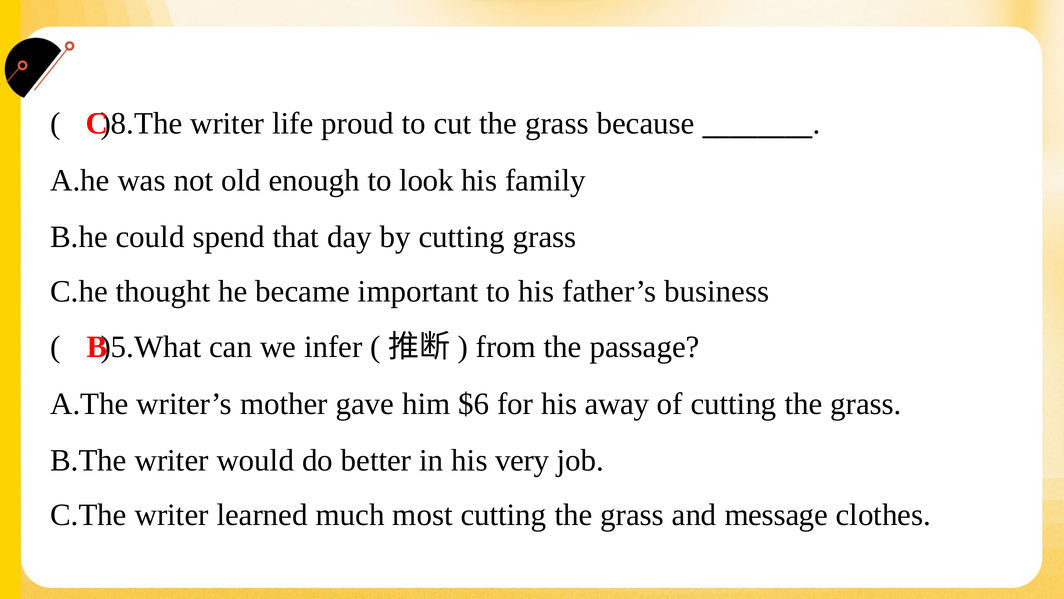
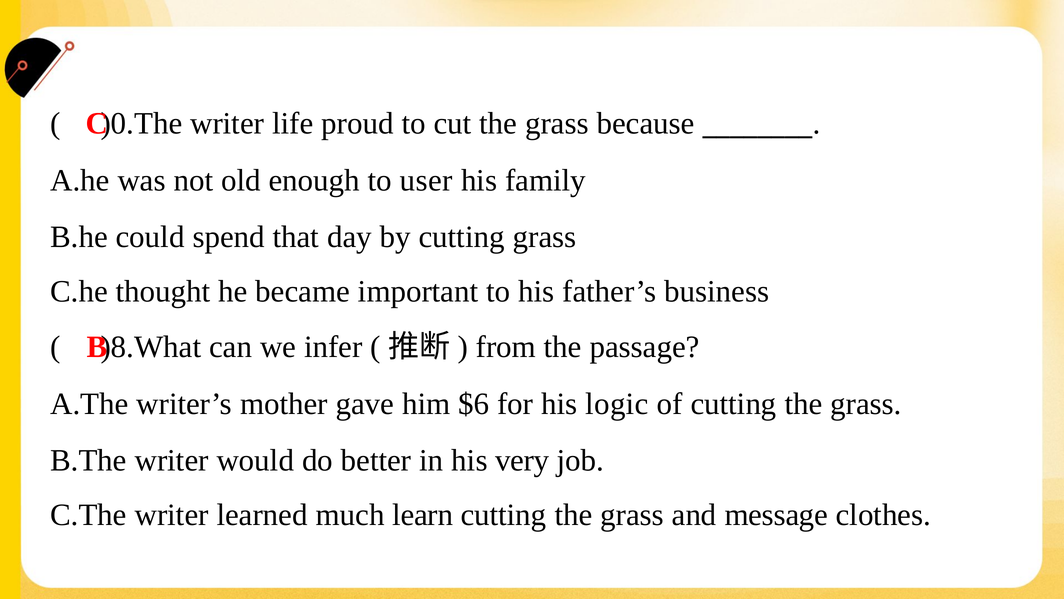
)8.The: )8.The -> )0.The (141, 123)
look: look -> user (426, 180)
)5.What: )5.What -> )8.What (151, 347)
away: away -> logic (617, 404)
most: most -> learn (423, 515)
